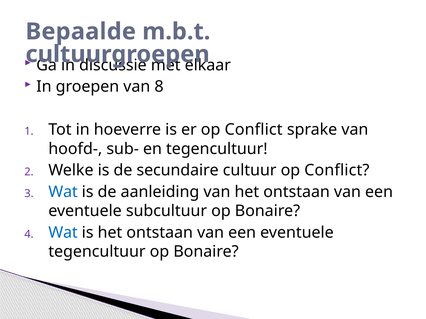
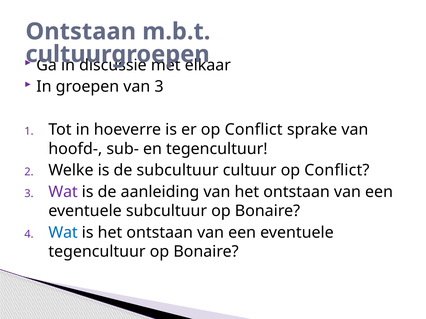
Bepaalde: Bepaalde -> Ontstaan (81, 32)
van 8: 8 -> 3 (159, 87)
de secundaire: secundaire -> subcultuur (178, 171)
Wat colour: blue -> purple (63, 192)
